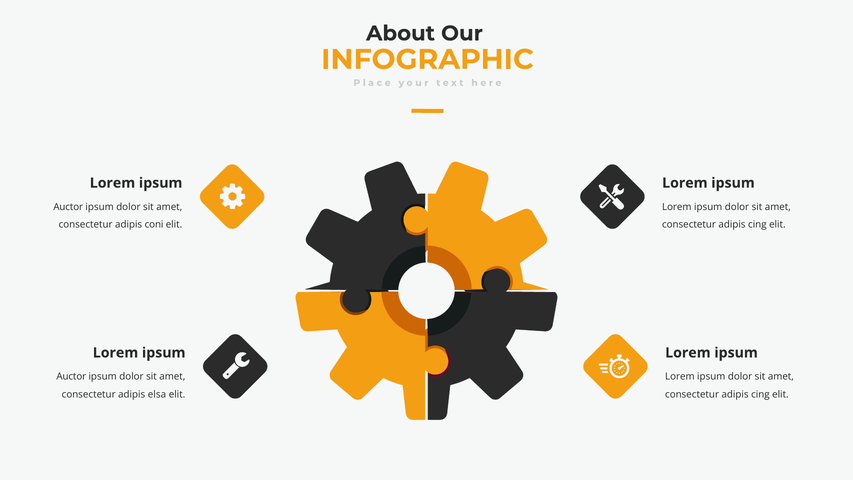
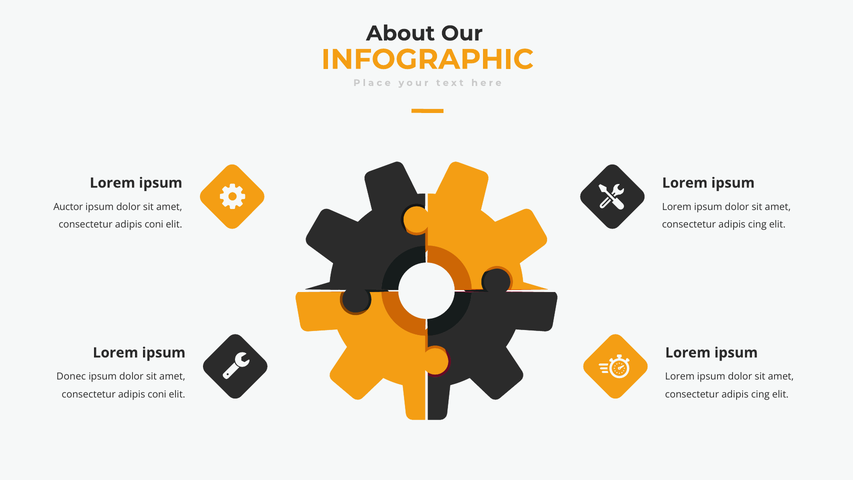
Auctor: Auctor -> Donec (71, 377)
elsa: elsa -> coni (157, 394)
